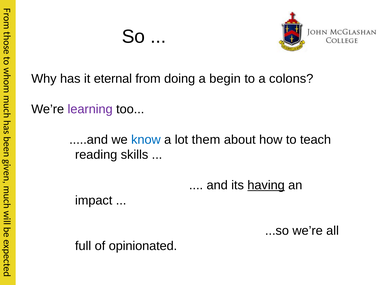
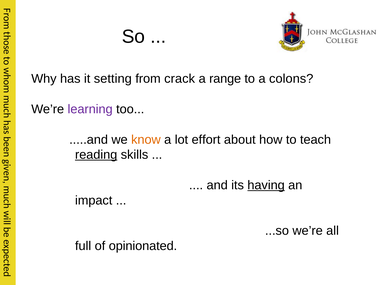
eternal: eternal -> setting (113, 79)
doing: doing -> crack (180, 79)
begin: begin -> range (225, 79)
know colour: blue -> orange (146, 140)
them: them -> effort (206, 140)
reading underline: none -> present (96, 155)
